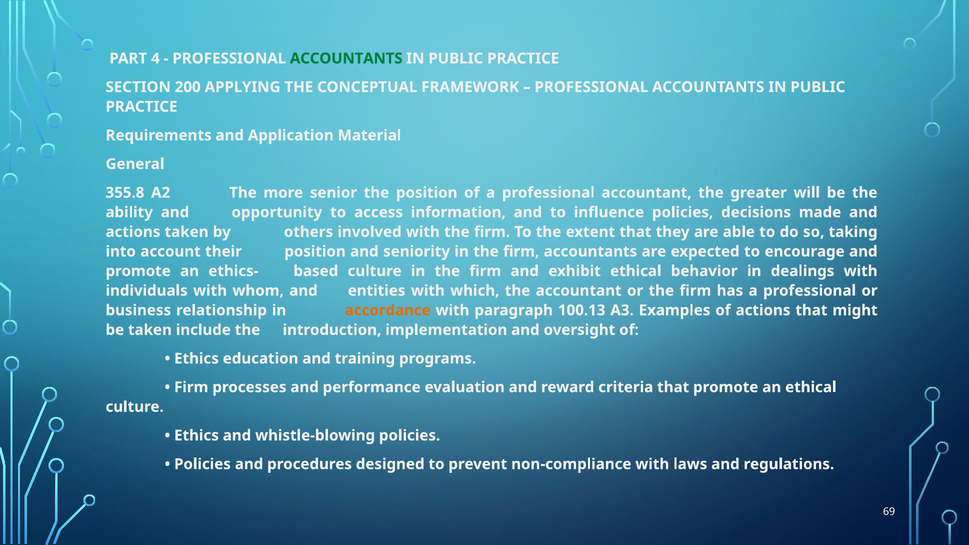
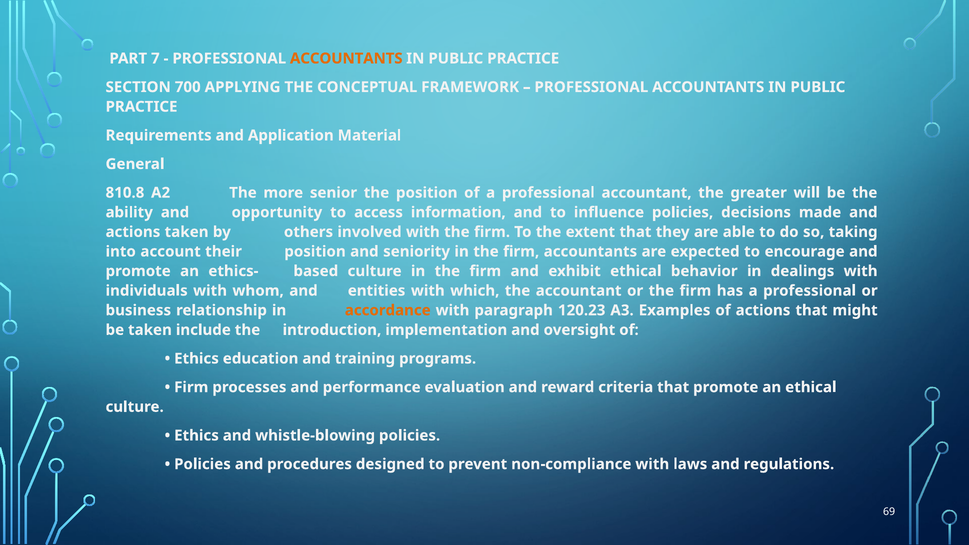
4: 4 -> 7 (155, 58)
ACCOUNTANTS colour: green -> orange (346, 58)
200: 200 -> 700 (188, 87)
355.8: 355.8 -> 810.8 (125, 193)
100.13: 100.13 -> 120.23 (582, 310)
